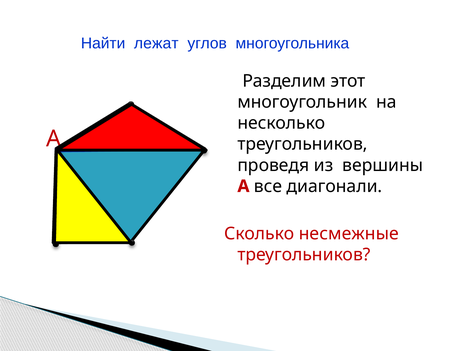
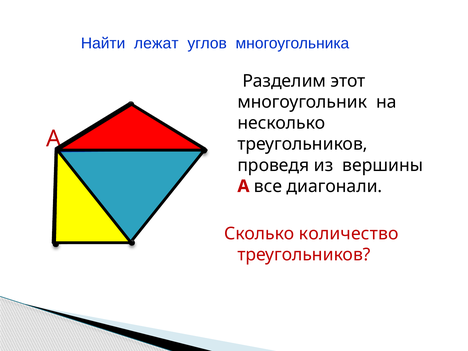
несмежные: несмежные -> количество (349, 234)
